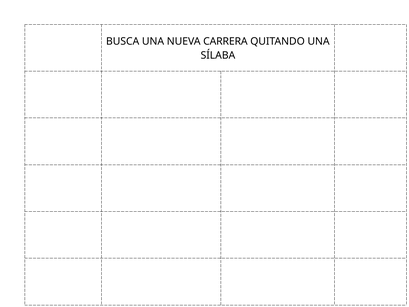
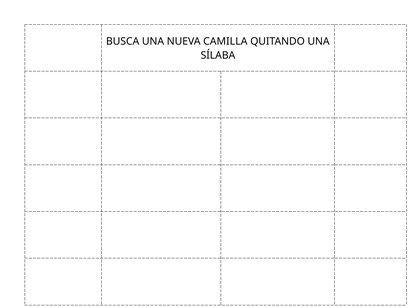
CARRERA: CARRERA -> CAMILLA (225, 41)
